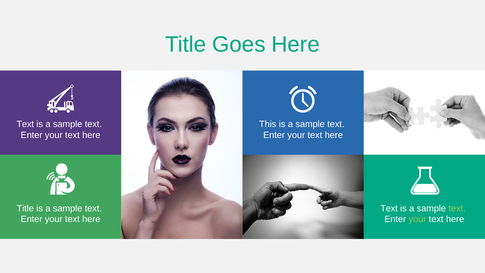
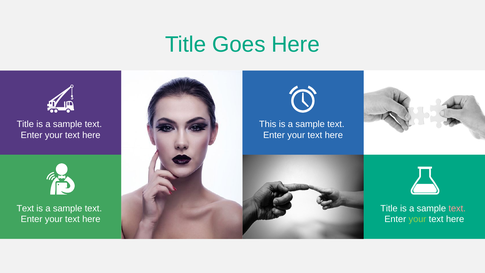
Text: Text -> Title (25, 124)
Title: Title -> Text (25, 208)
Text: Text -> Title (389, 208)
text colour: light green -> pink (457, 208)
